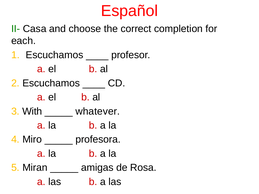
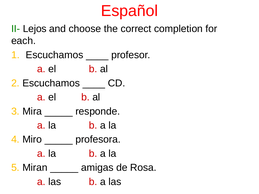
Casa: Casa -> Lejos (35, 29)
With: With -> Mira (32, 111)
whatever: whatever -> responde (98, 111)
